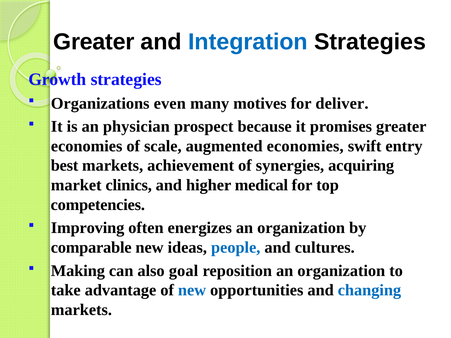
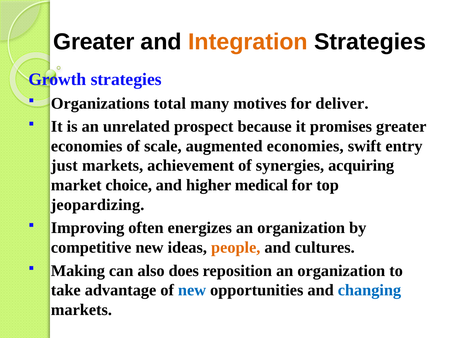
Integration colour: blue -> orange (248, 42)
even: even -> total (170, 103)
physician: physician -> unrelated (136, 127)
best: best -> just (64, 166)
clinics: clinics -> choice (129, 185)
competencies: competencies -> jeopardizing (98, 205)
comparable: comparable -> competitive (91, 248)
people colour: blue -> orange (236, 248)
goal: goal -> does (184, 271)
